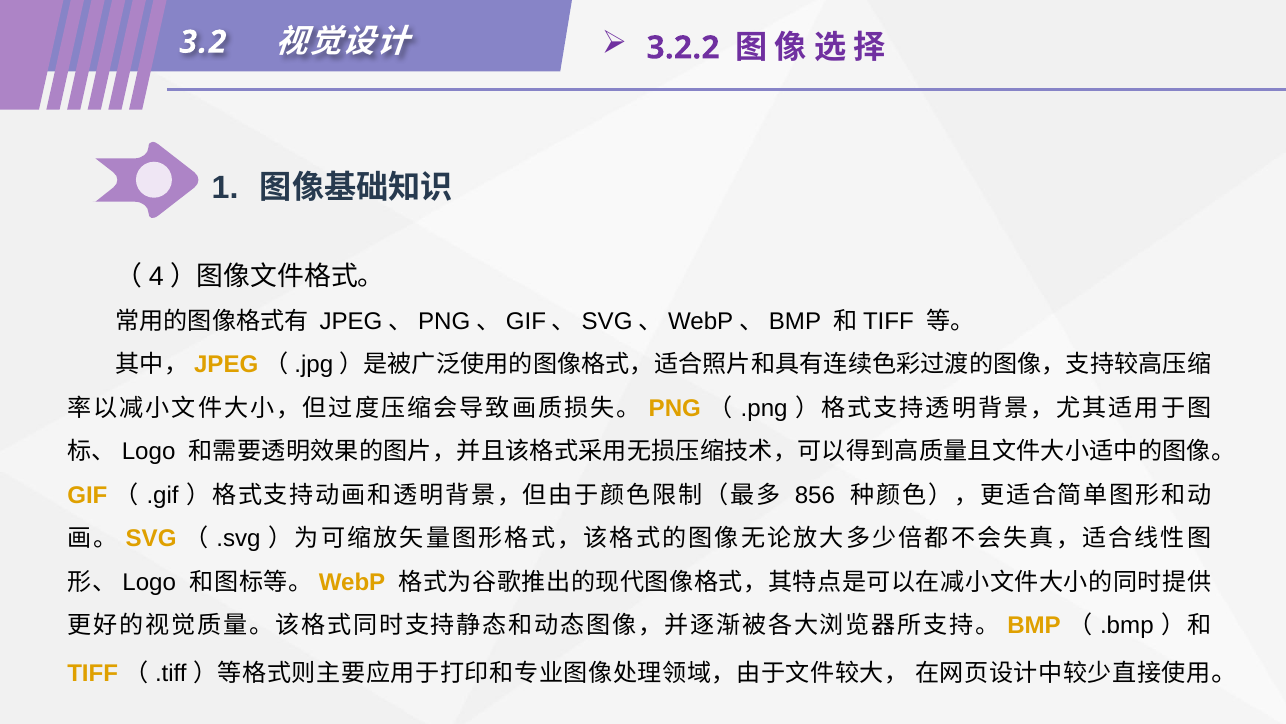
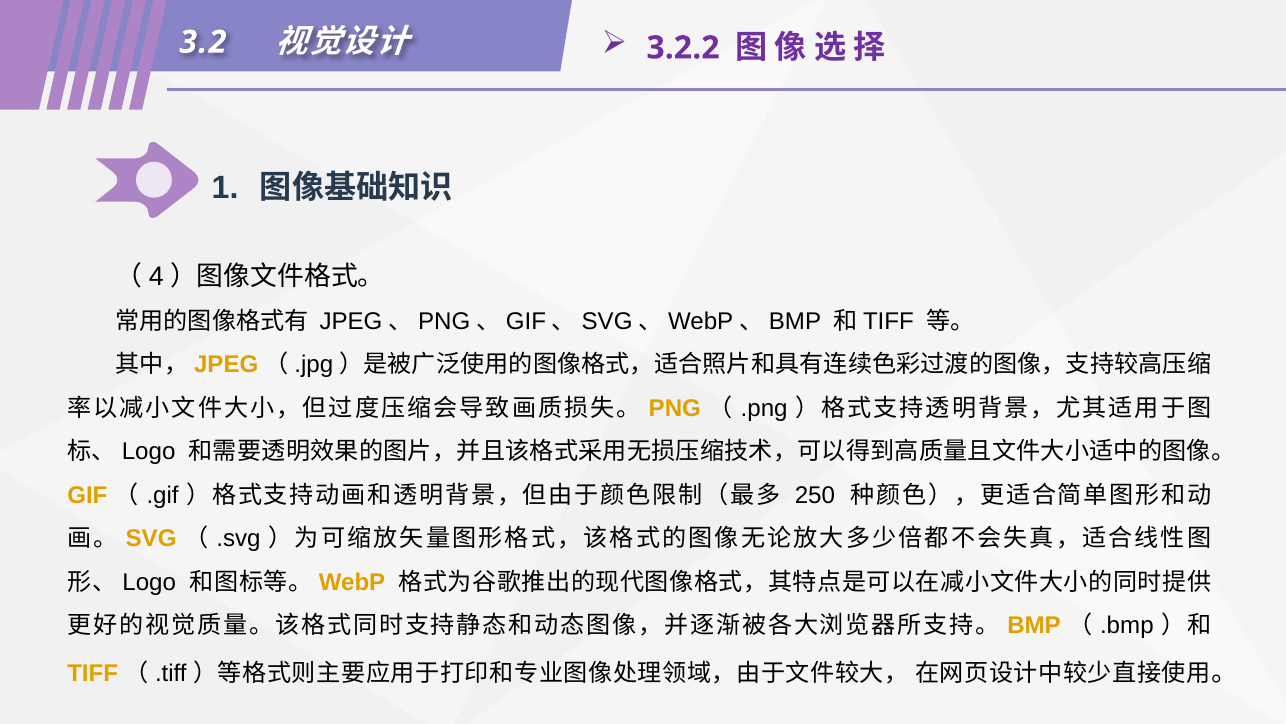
856: 856 -> 250 (815, 495)
